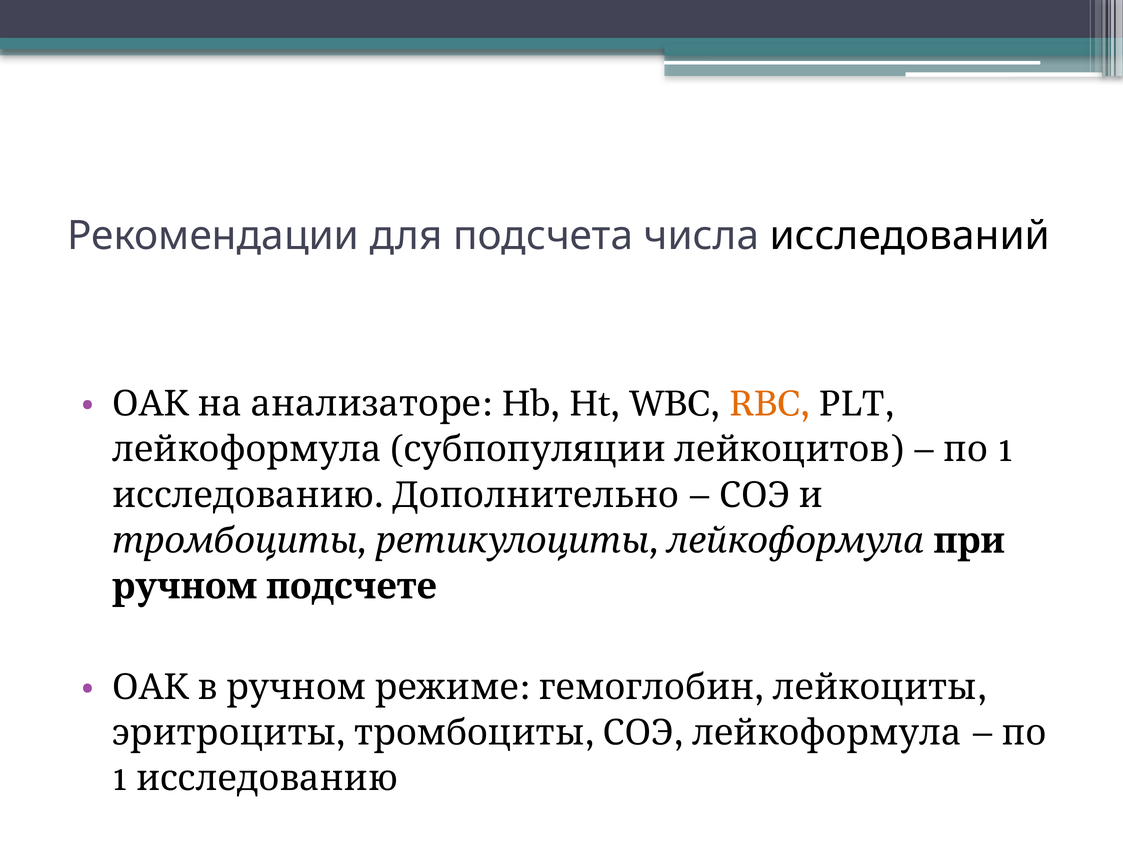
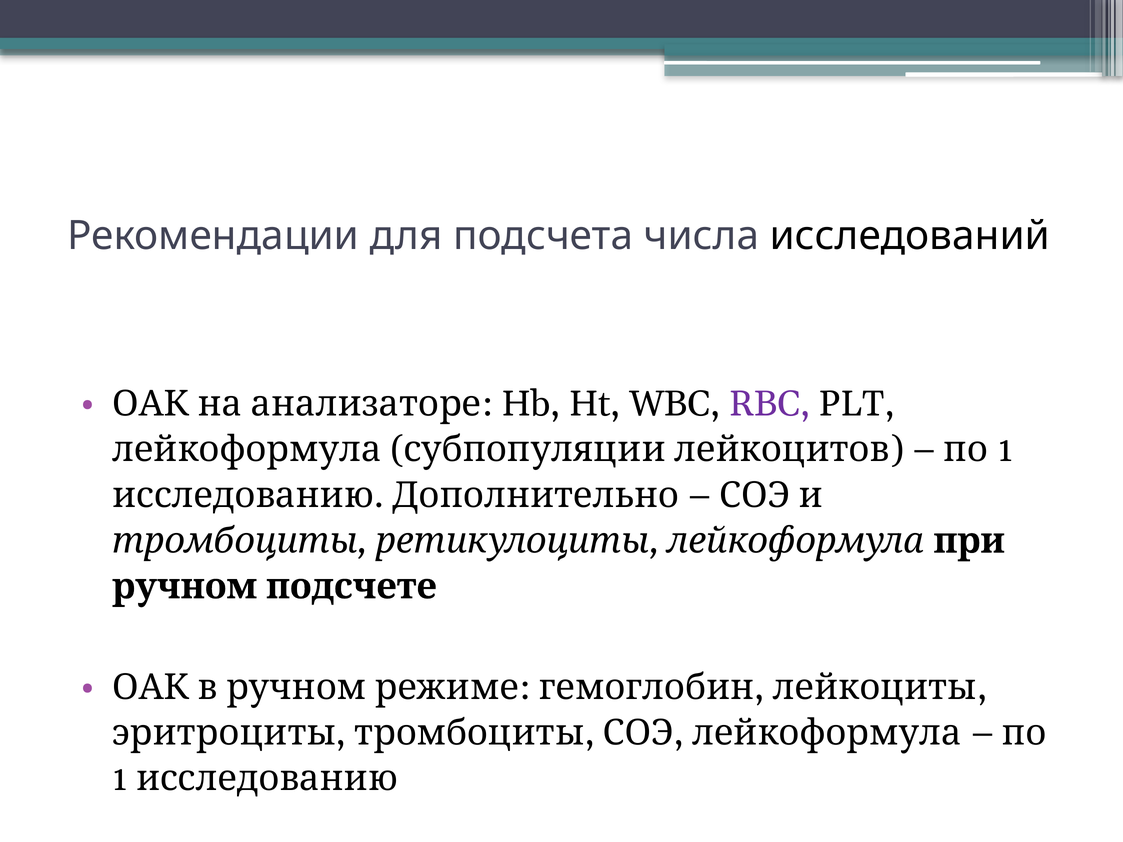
RBC colour: orange -> purple (770, 404)
